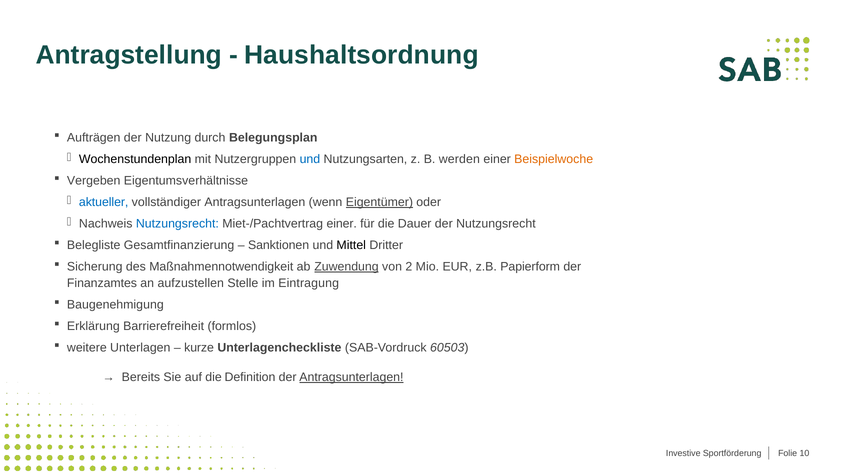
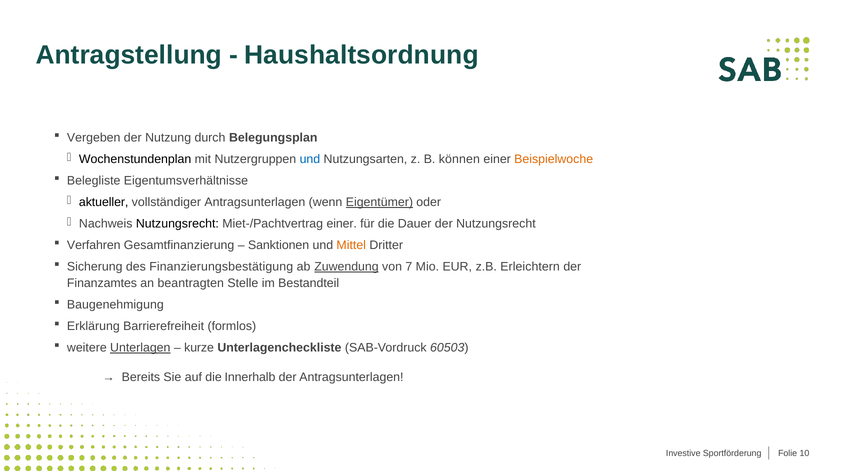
Aufträgen: Aufträgen -> Vergeben (94, 138)
werden: werden -> können (459, 159)
Vergeben: Vergeben -> Belegliste (94, 181)
aktueller colour: blue -> black (104, 202)
Nutzungsrecht colour: blue -> black (177, 224)
Belegliste: Belegliste -> Verfahren (94, 245)
Mittel colour: black -> orange (351, 245)
Maßnahmennotwendigkeit: Maßnahmennotwendigkeit -> Finanzierungsbestätigung (221, 267)
2: 2 -> 7 (409, 267)
Papierform: Papierform -> Erleichtern (530, 267)
aufzustellen: aufzustellen -> beantragten (191, 283)
Eintragung: Eintragung -> Bestandteil (309, 283)
Unterlagen underline: none -> present (140, 348)
Definition: Definition -> Innerhalb (250, 377)
Antragsunterlagen underline: present -> none (351, 377)
